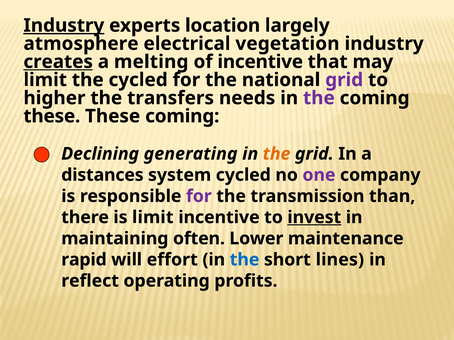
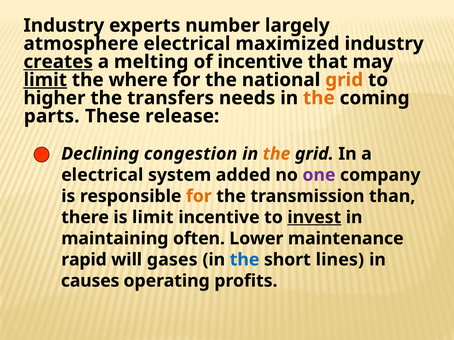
Industry underline: present -> none (64, 26)
location: location -> number (223, 26)
vegetation: vegetation -> maximized (287, 44)
limit underline: none -> present (45, 80)
the cycled: cycled -> where (138, 80)
grid colour: purple -> orange (344, 80)
the colour: purple -> orange (319, 98)
these: these -> parts (52, 116)
These coming: coming -> release (182, 116)
generating: generating -> congestion (191, 154)
distances: distances -> electrical (102, 175)
system cycled: cycled -> added (243, 175)
for colour: purple -> orange (199, 196)
effort: effort -> gases (172, 260)
reflect: reflect -> causes (90, 281)
